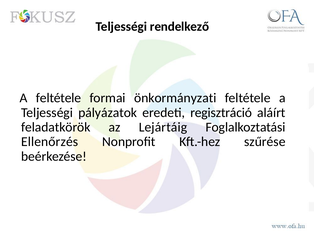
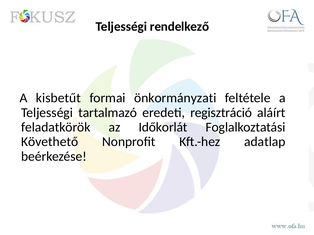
A feltétele: feltétele -> kisbetűt (58, 98)
pályázatok: pályázatok -> tartalmazó (108, 113)
Lejártáig: Lejártáig -> Időkorlát (163, 127)
Ellenőrzés: Ellenőrzés -> Követhető (50, 142)
szűrése: szűrése -> adatlap (265, 142)
